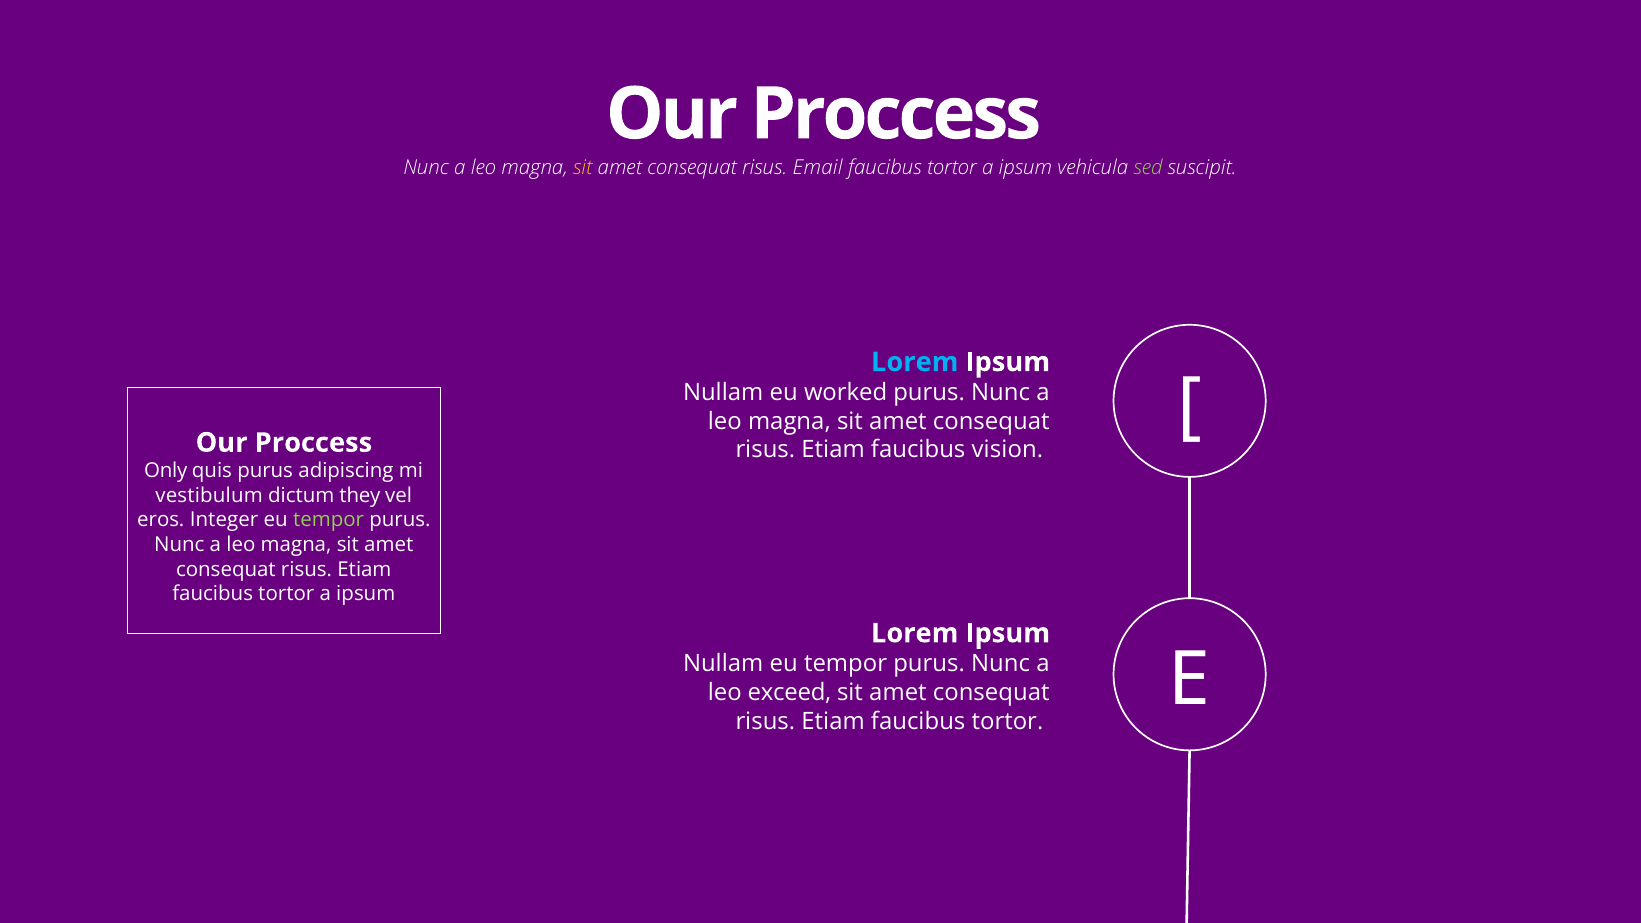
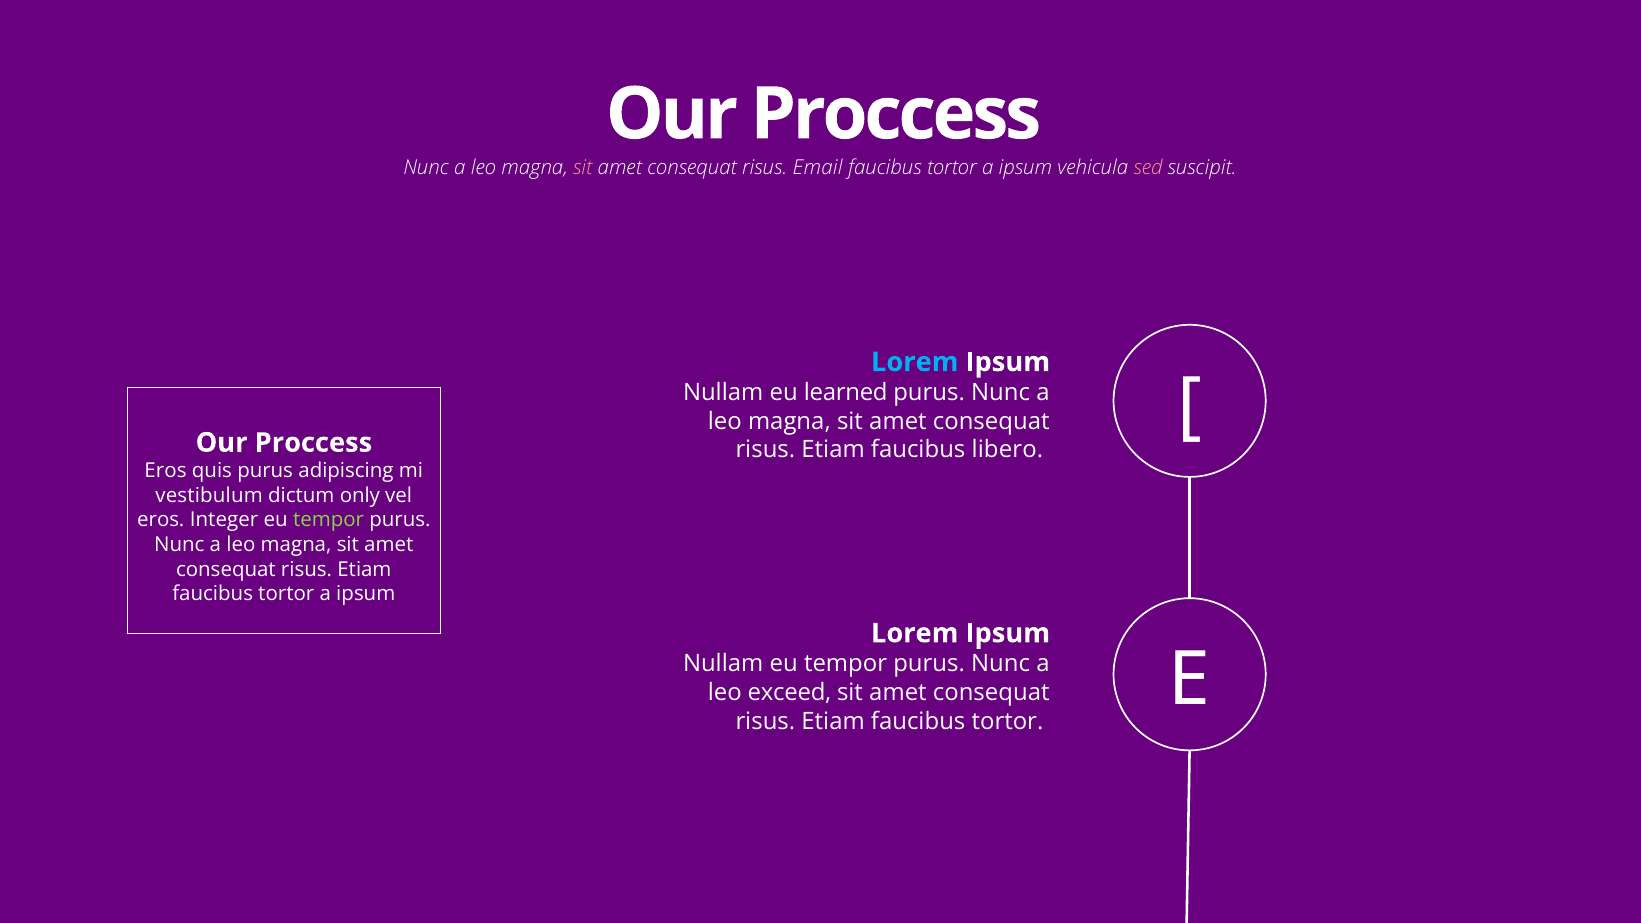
sit colour: yellow -> pink (583, 168)
sed colour: light green -> pink (1148, 168)
worked: worked -> learned (846, 393)
vision: vision -> libero (1007, 450)
Only: Only -> Eros (166, 471)
they: they -> only (360, 496)
